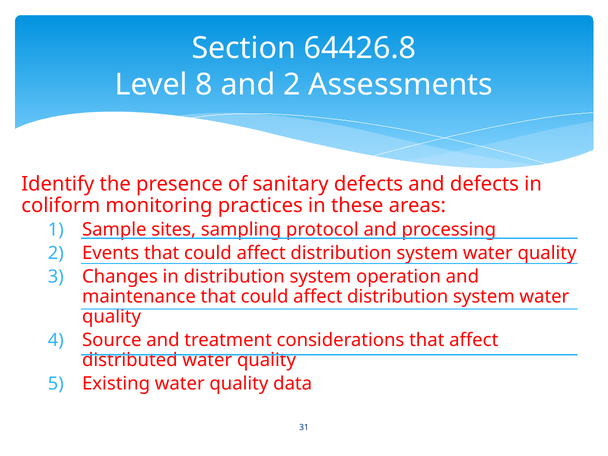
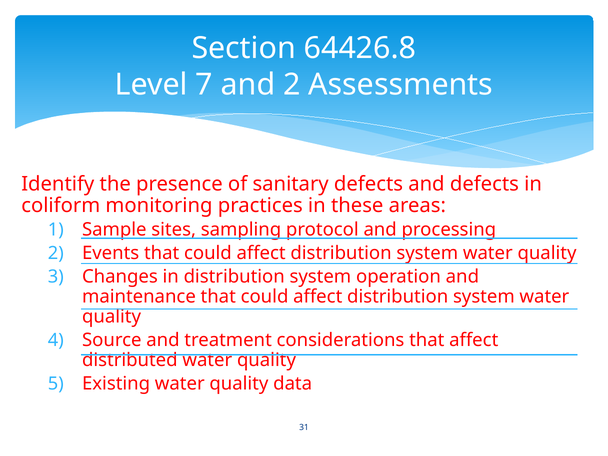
8: 8 -> 7 (204, 84)
